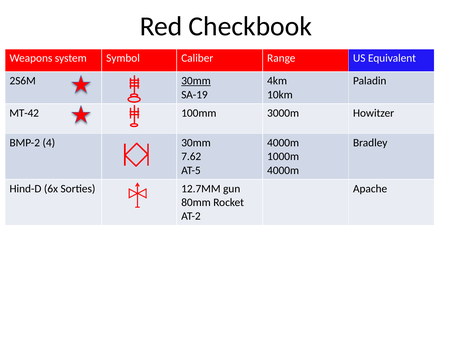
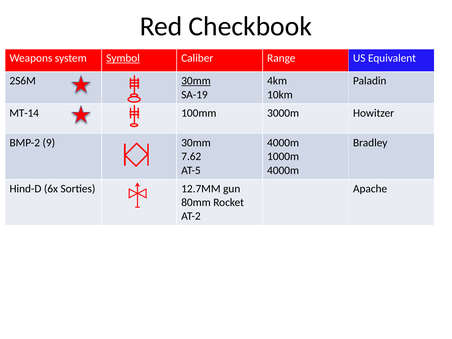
Symbol underline: none -> present (123, 58)
MT-42: MT-42 -> MT-14 (24, 113)
4: 4 -> 9 (49, 143)
